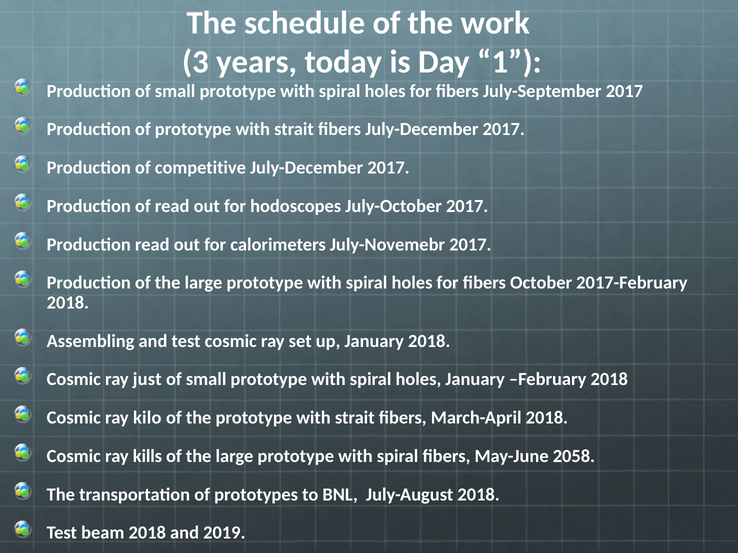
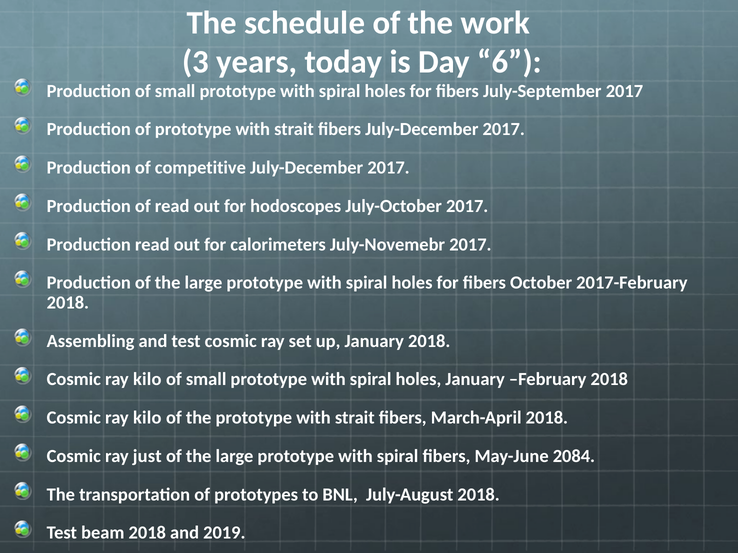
1: 1 -> 6 (510, 62)
just: just -> kilo (147, 380)
kills: kills -> just (147, 456)
2058: 2058 -> 2084 (574, 456)
